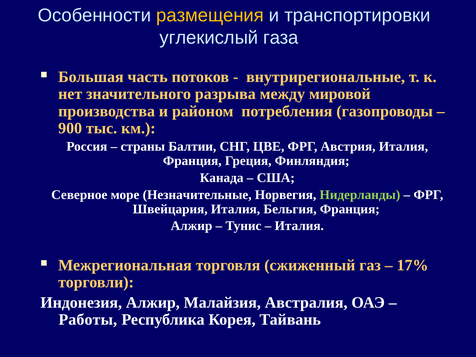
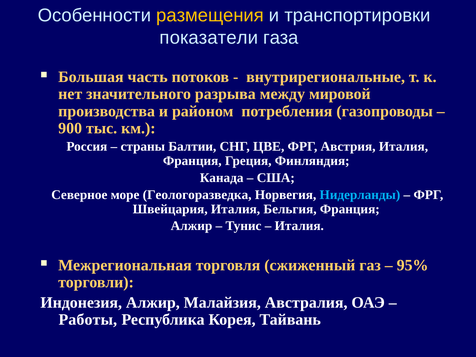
углекислый: углекислый -> показатели (209, 38)
Незначительные: Незначительные -> Геологоразведка (197, 195)
Нидерланды colour: light green -> light blue (360, 195)
17%: 17% -> 95% (413, 265)
